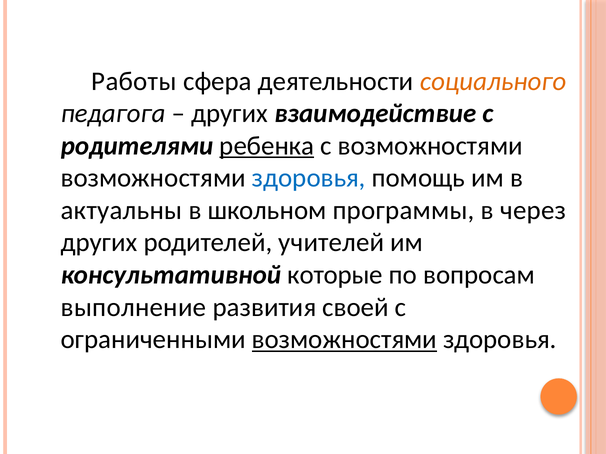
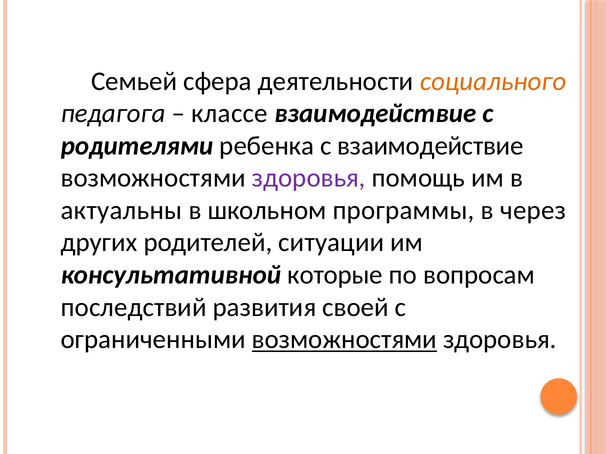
Работы: Работы -> Семьей (134, 81)
других: других -> классе (229, 114)
ребенка underline: present -> none (267, 146)
с возможностями: возможностями -> взаимодействие (430, 146)
здоровья colour: blue -> purple (309, 178)
учителей: учителей -> ситуации (331, 243)
выполнение: выполнение -> последствий (134, 308)
